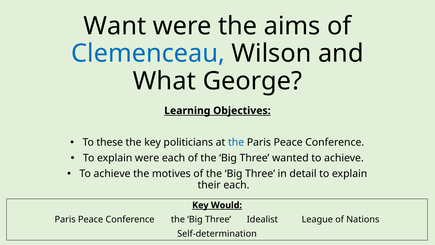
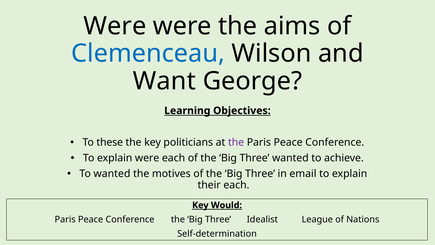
Want: Want -> Were (115, 26)
What: What -> Want (164, 81)
the colour: blue -> purple (236, 142)
achieve: achieve -> wanted (112, 174)
detail: detail -> email (303, 174)
